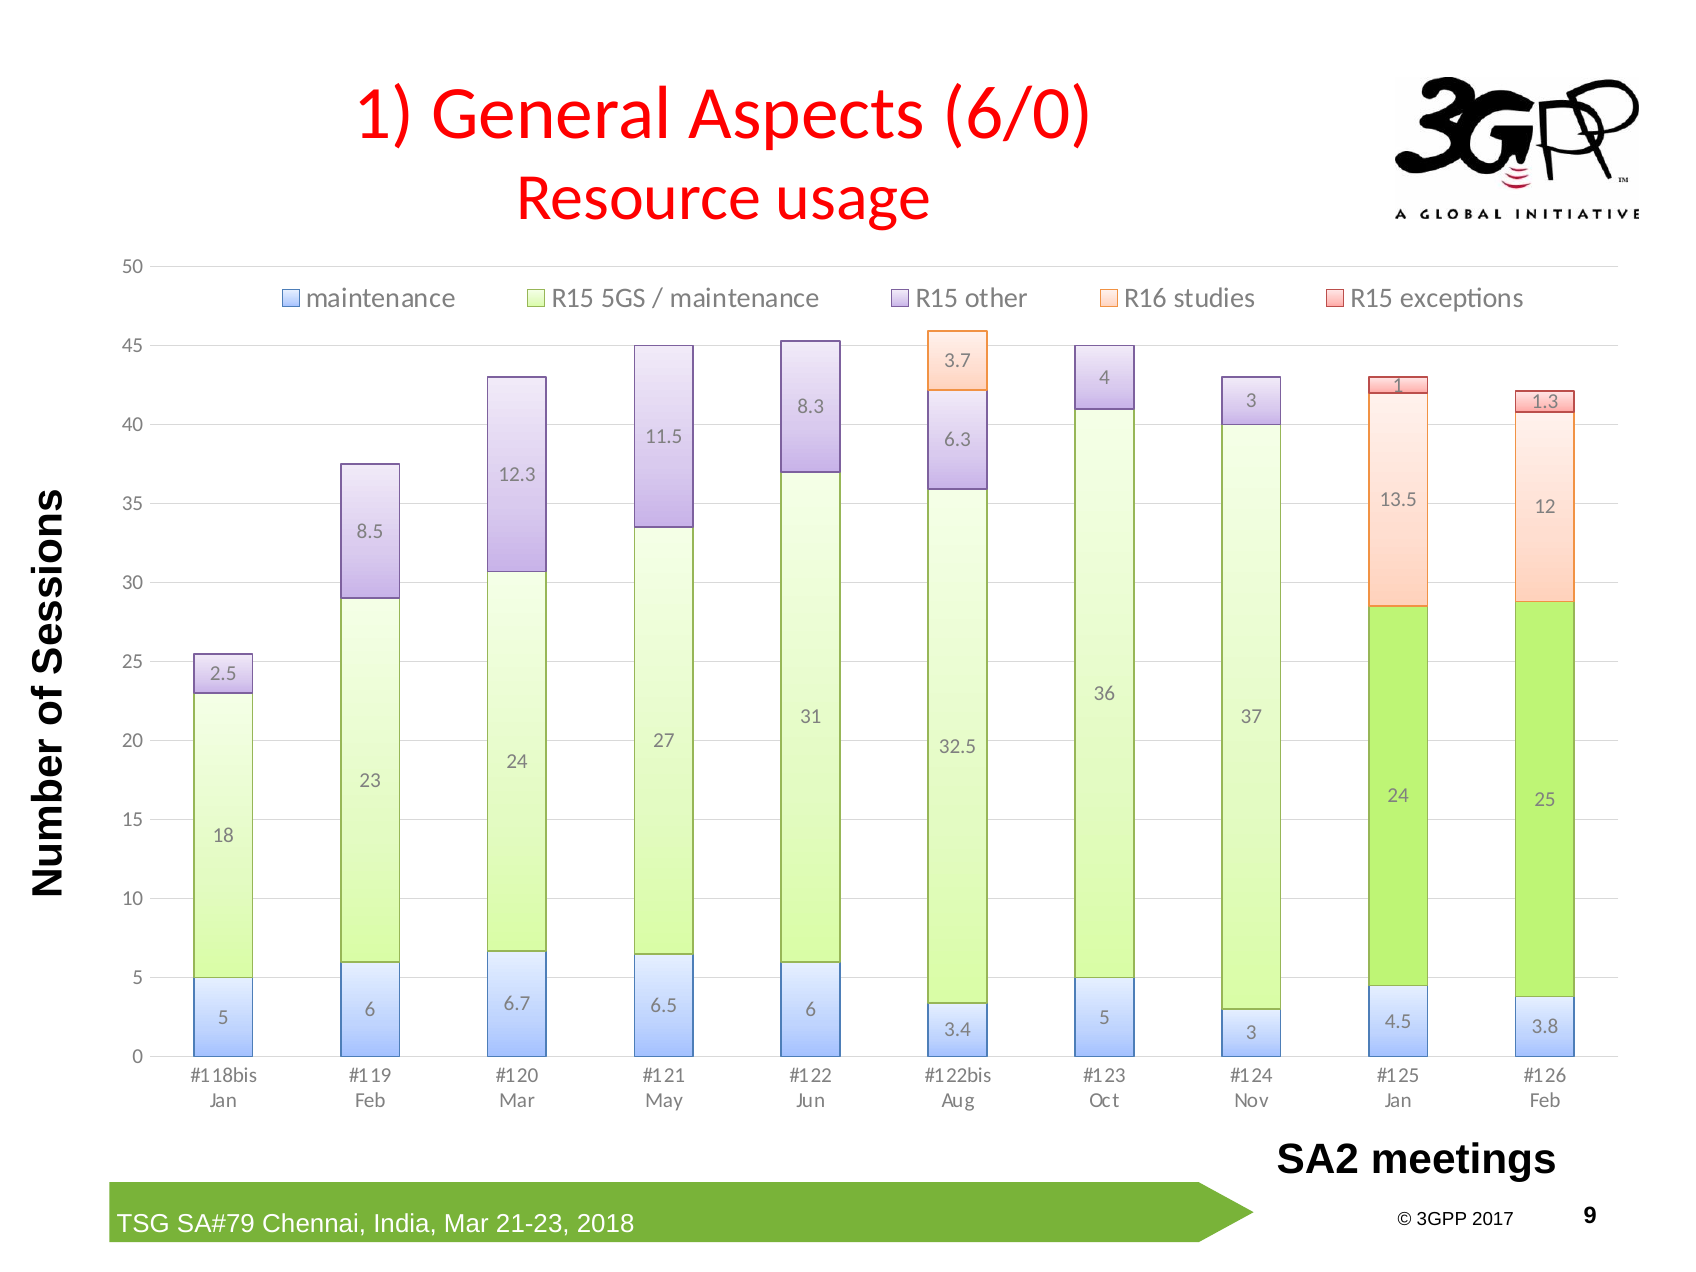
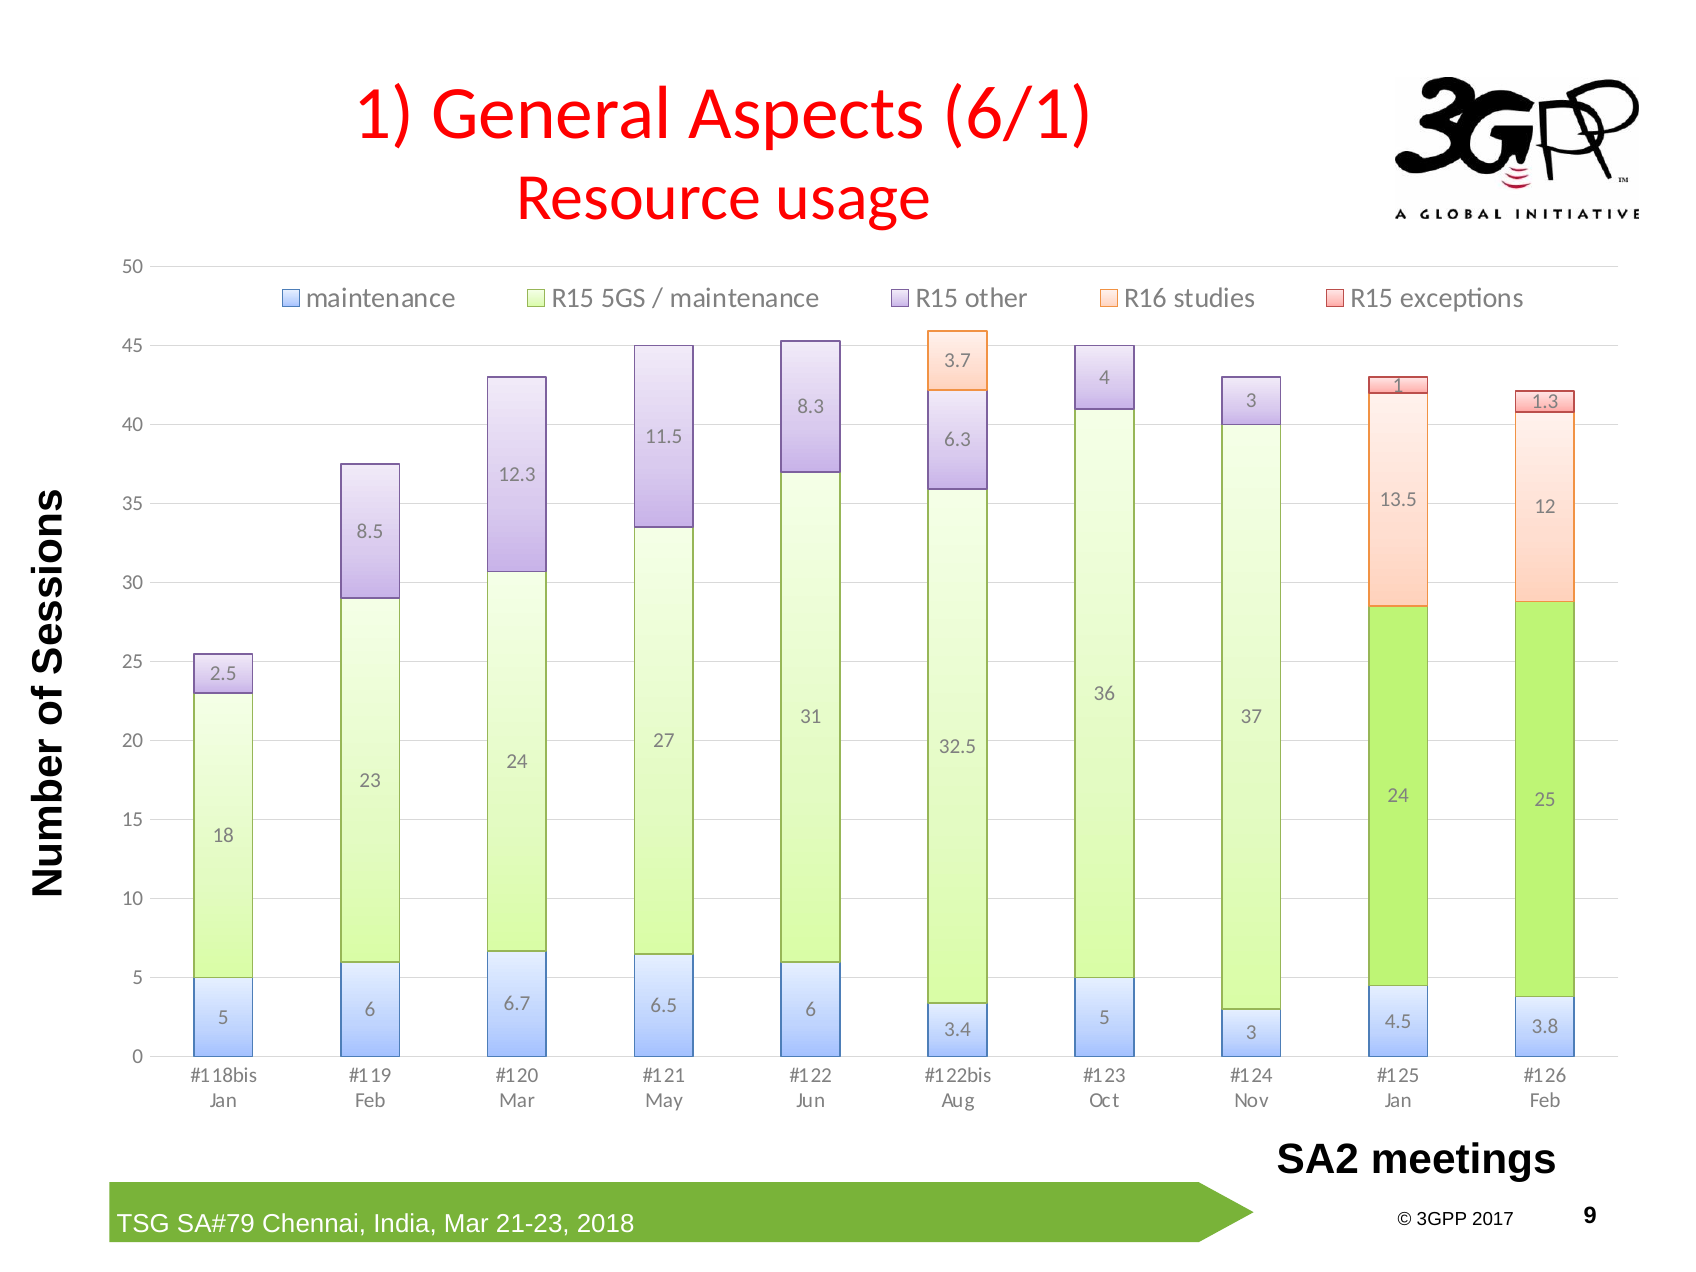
6/0: 6/0 -> 6/1 (1018, 114)
